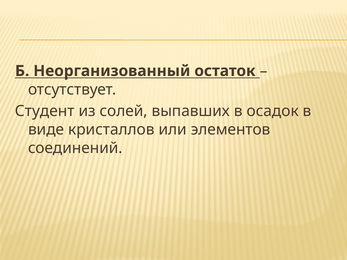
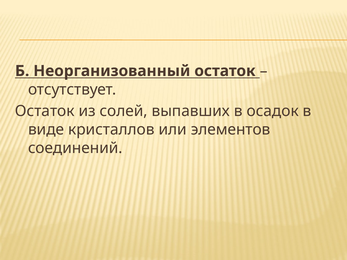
Студент: Студент -> Остаток (45, 111)
